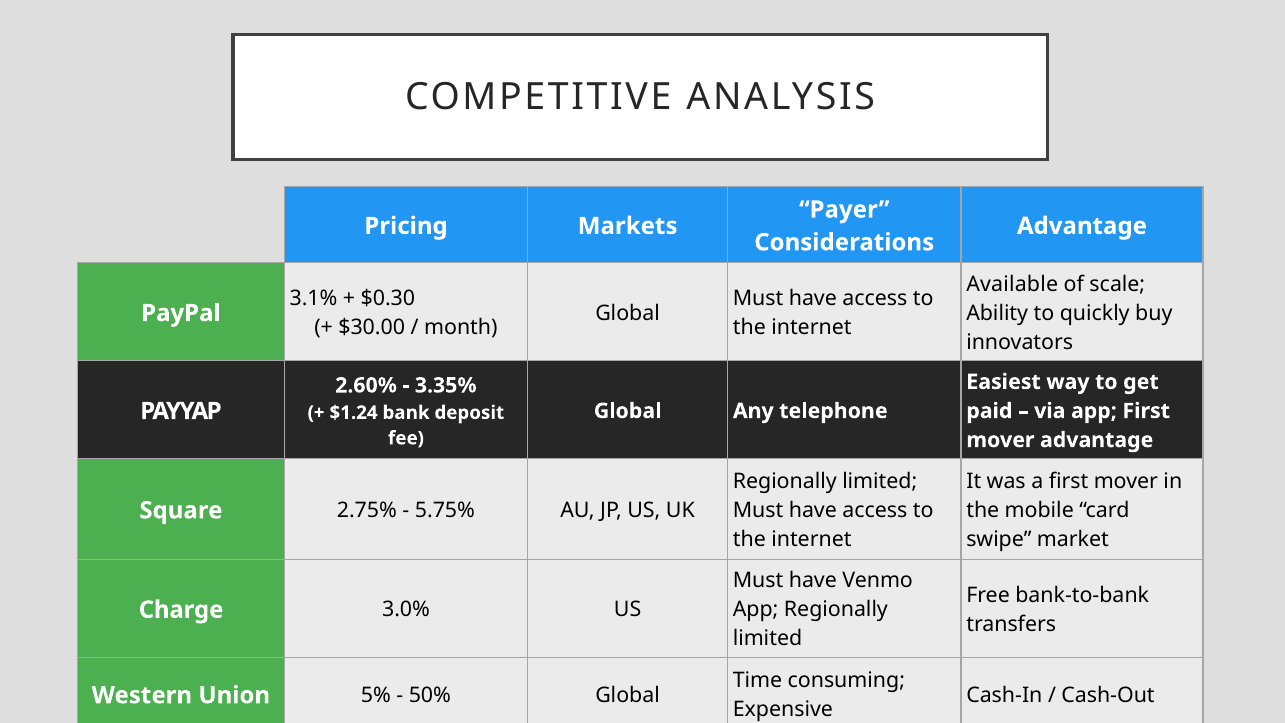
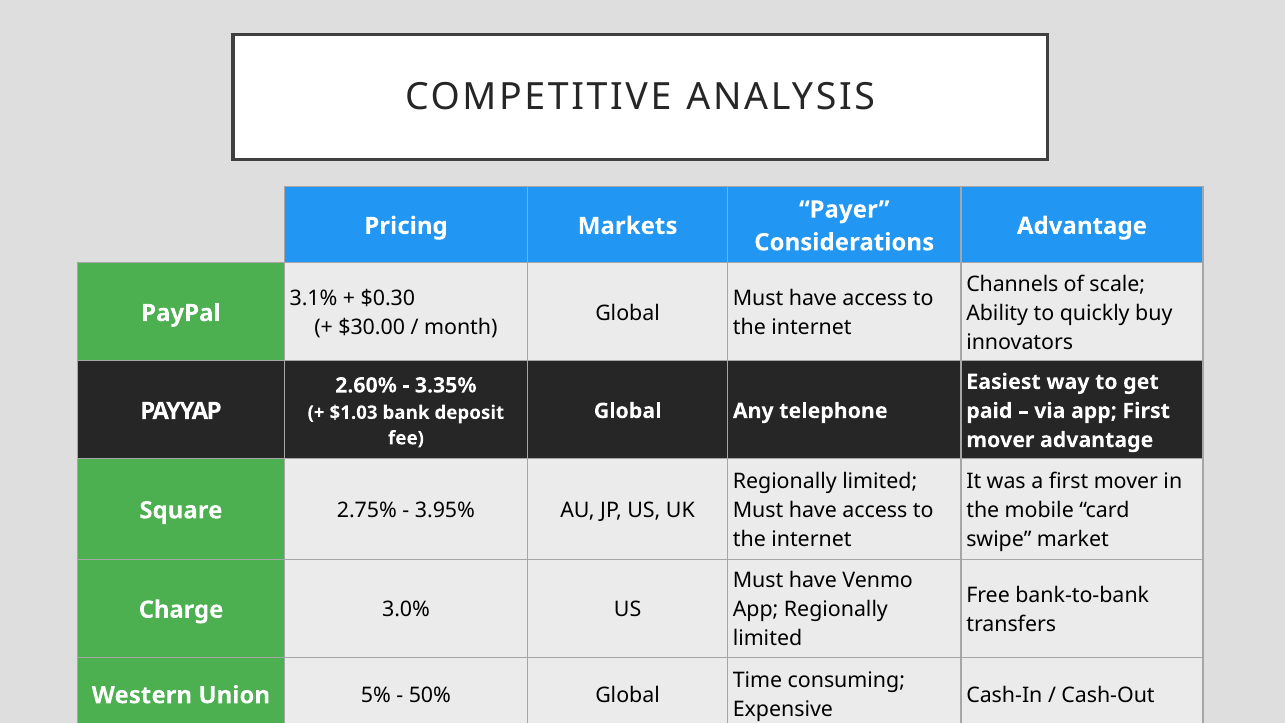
Available: Available -> Channels (1012, 284)
$1.24: $1.24 -> $1.03 (354, 413)
5.75%: 5.75% -> 3.95% (445, 510)
